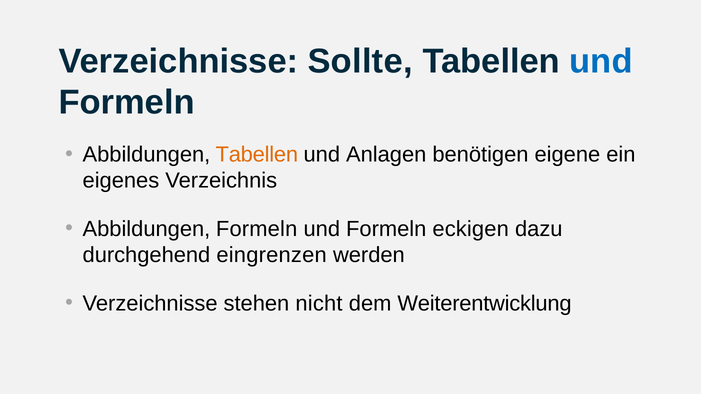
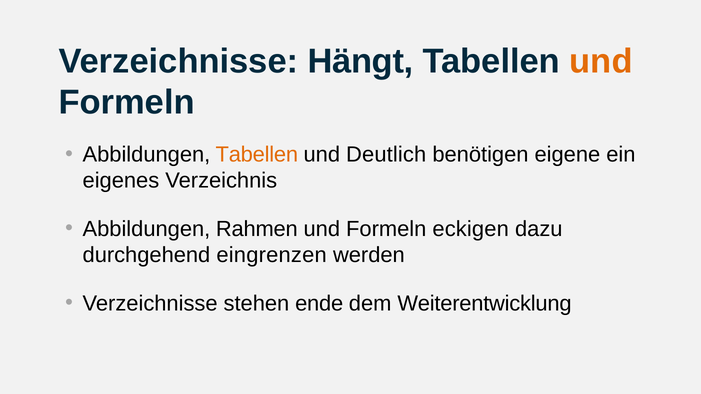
Sollte: Sollte -> Hängt (361, 61)
und colour: blue -> orange (601, 61)
Anlagen: Anlagen -> Deutlich (386, 155)
Abbildungen Formeln: Formeln -> Rahmen (257, 229)
nicht: nicht -> ende (319, 304)
